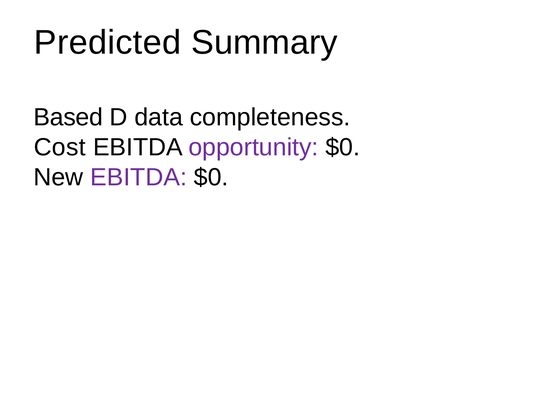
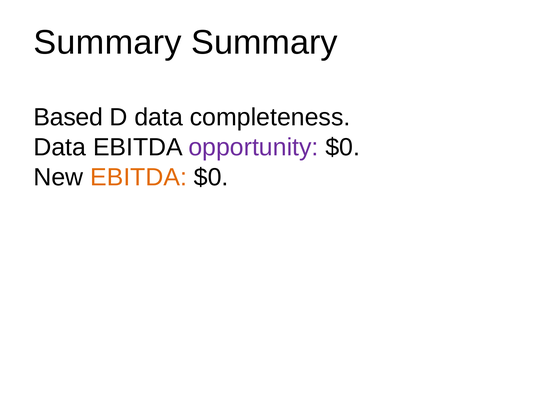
Predicted: Predicted -> Summary (108, 43)
Cost: Cost -> Data (60, 147)
EBITDA colour: purple -> orange (139, 177)
